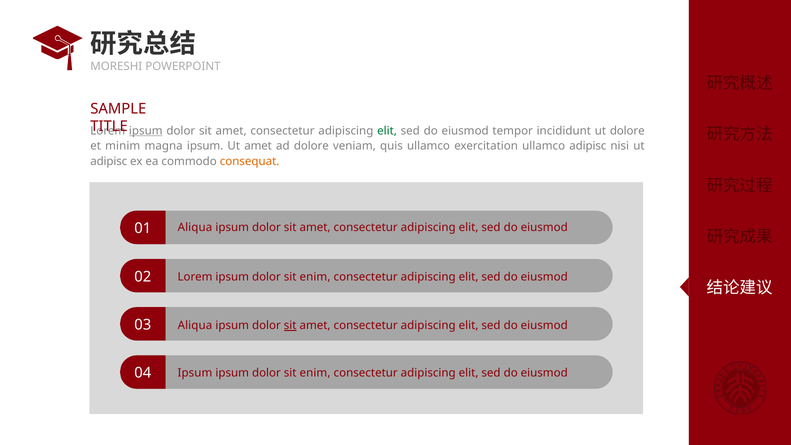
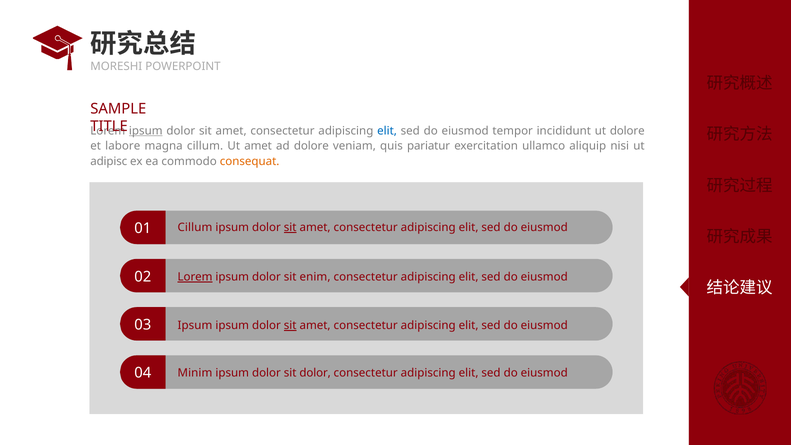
elit colour: green -> blue (387, 131)
minim: minim -> labore (123, 146)
magna ipsum: ipsum -> cillum (205, 146)
quis ullamco: ullamco -> pariatur (429, 146)
ullamco adipisc: adipisc -> aliquip (588, 146)
Aliqua: Aliqua -> Cillum (195, 228)
sit underline: none -> present (290, 228)
Lorem underline: none -> present (195, 277)
Aliqua: Aliqua -> Ipsum (195, 325)
Ipsum: Ipsum -> Minim (195, 373)
enim: enim -> dolor (315, 373)
